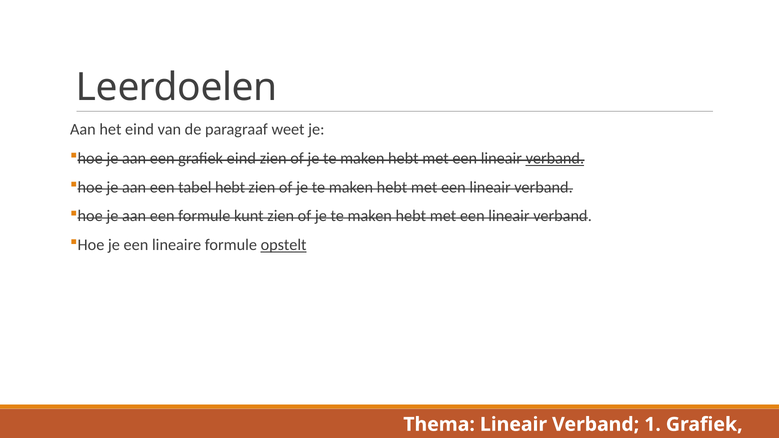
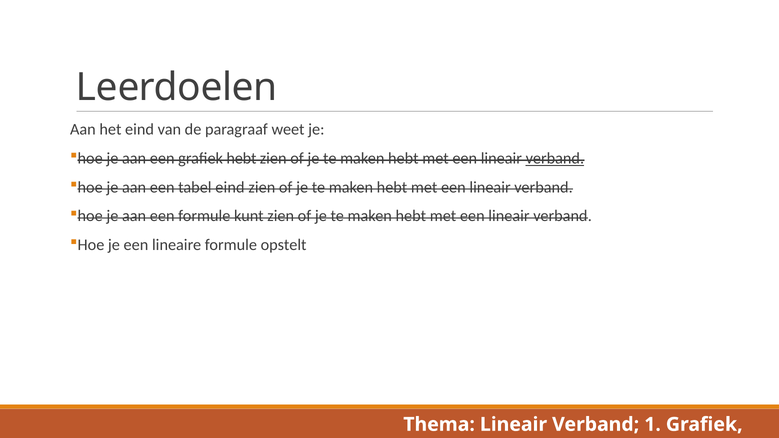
grafiek eind: eind -> hebt (241, 158)
tabel hebt: hebt -> eind (230, 187)
opstelt underline: present -> none (284, 245)
